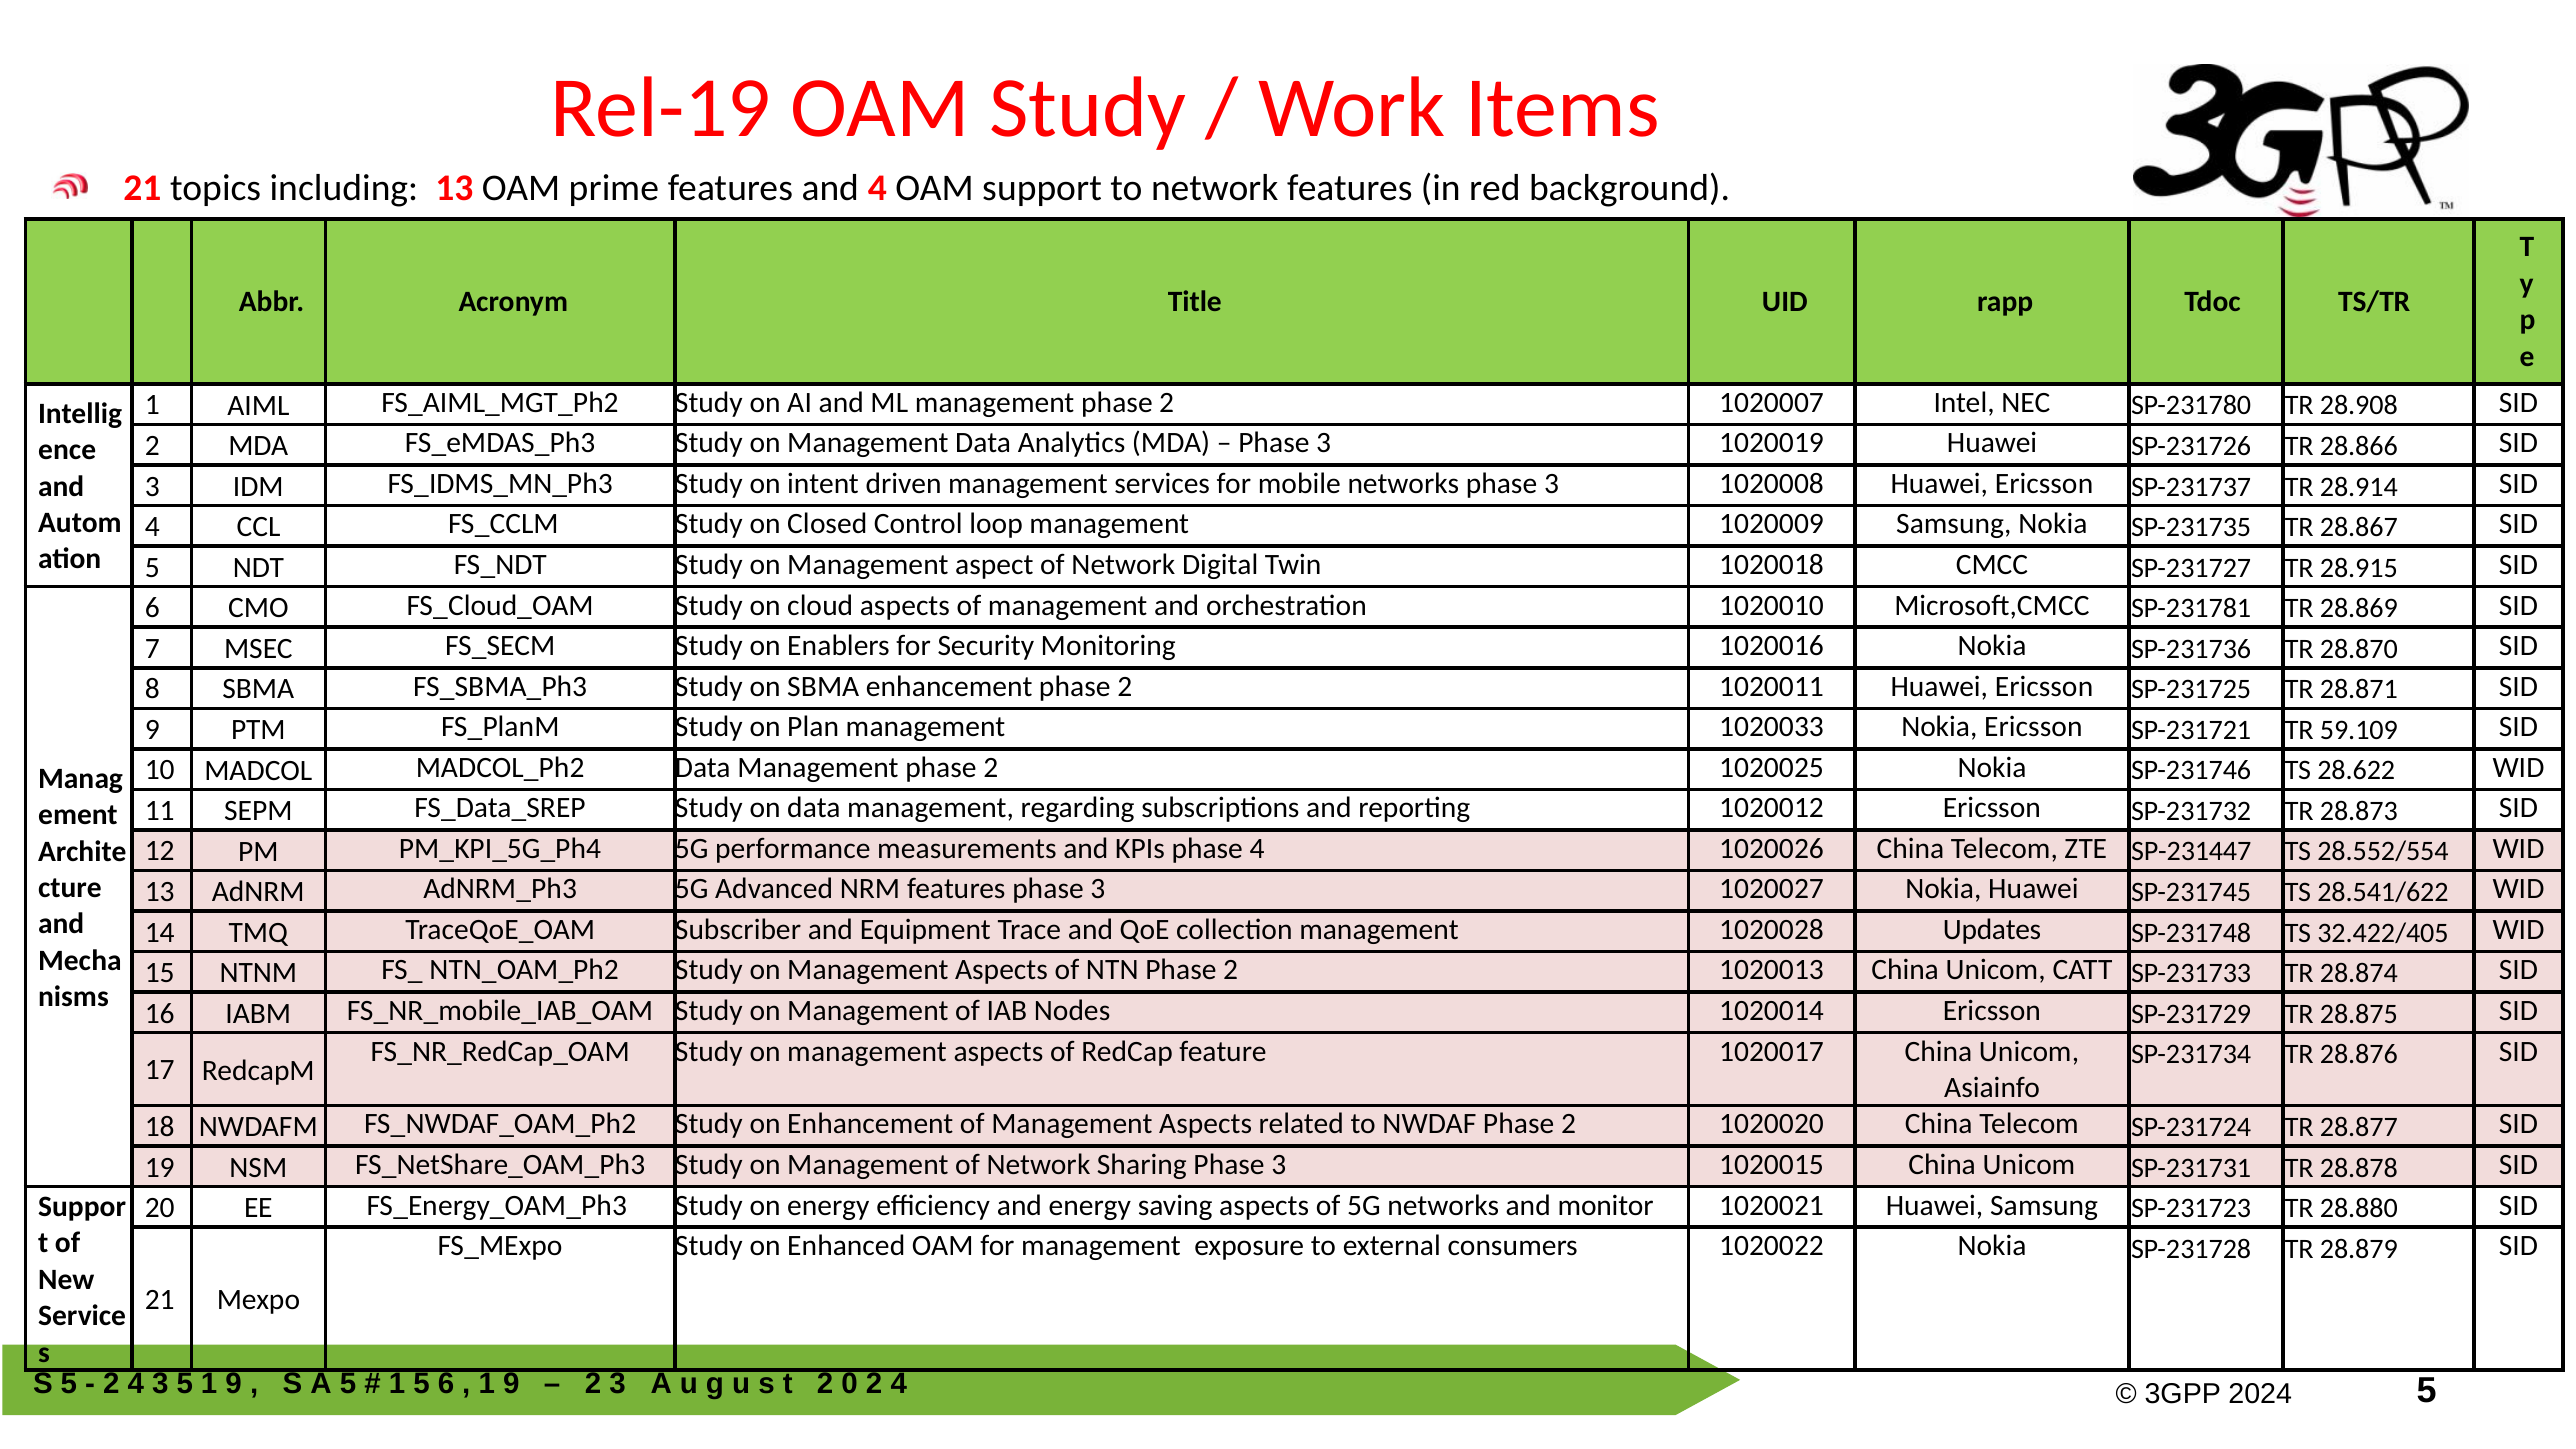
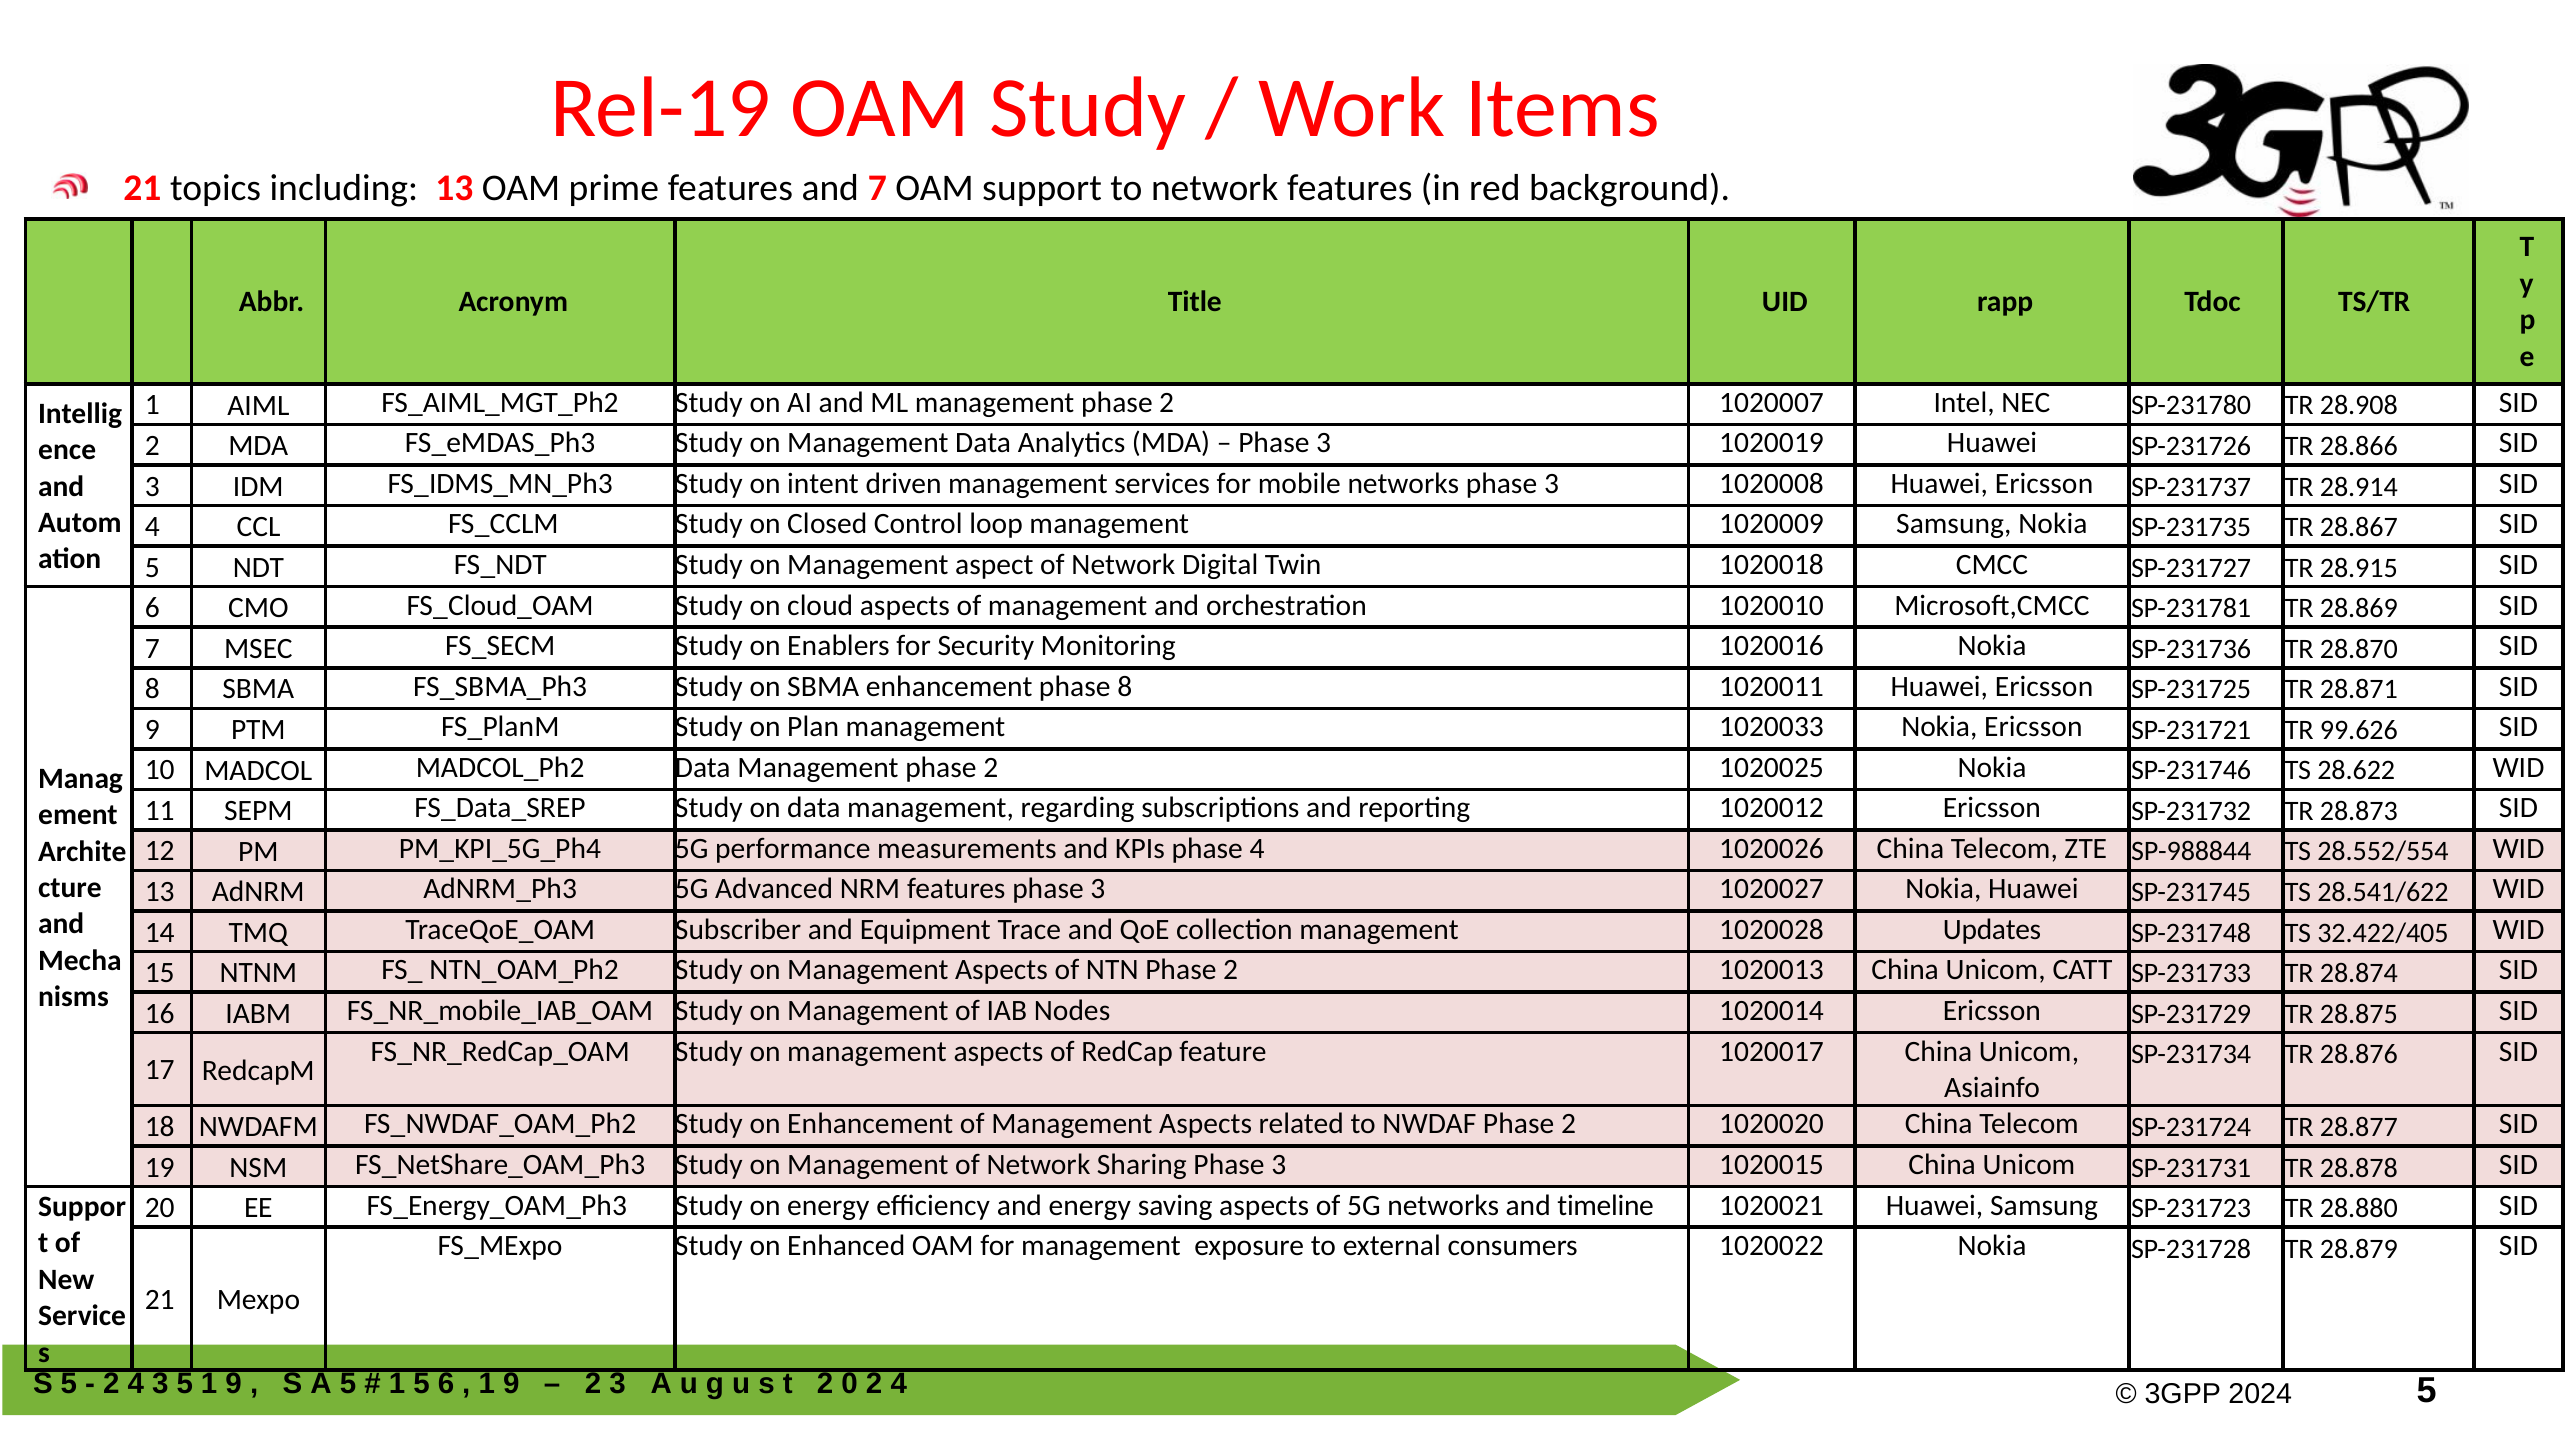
and 4: 4 -> 7 (877, 188)
enhancement phase 2: 2 -> 8 (1125, 686)
59.109: 59.109 -> 99.626 (2359, 730)
SP-231447: SP-231447 -> SP-988844 (2191, 852)
monitor: monitor -> timeline (1606, 1205)
